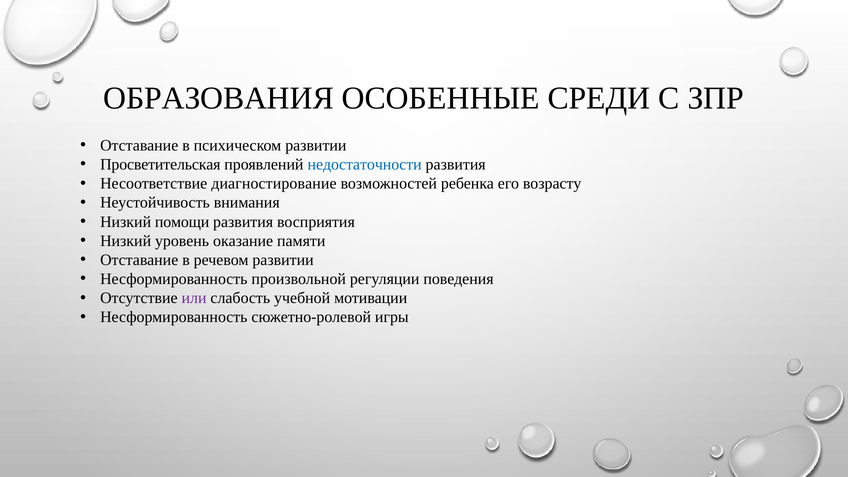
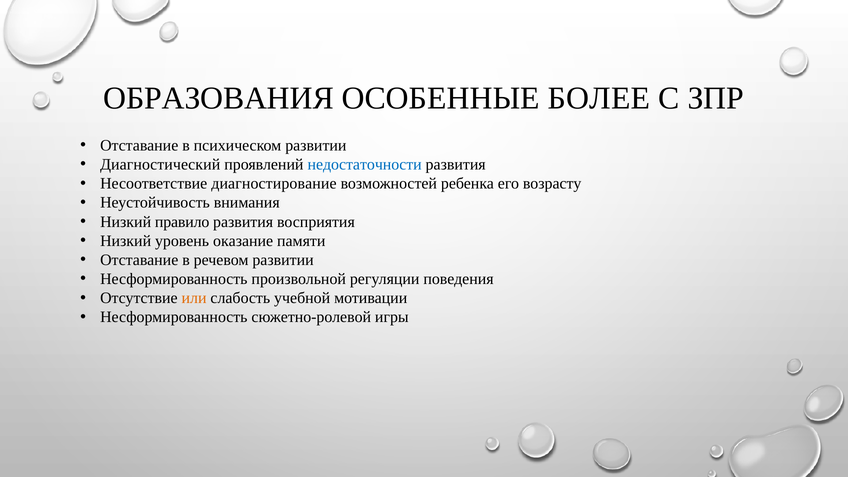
СРЕДИ: СРЕДИ -> БОЛЕЕ (599, 98)
Просветительская: Просветительская -> Диагностический (160, 165)
помощи: помощи -> правило (182, 222)
или colour: purple -> orange (194, 298)
